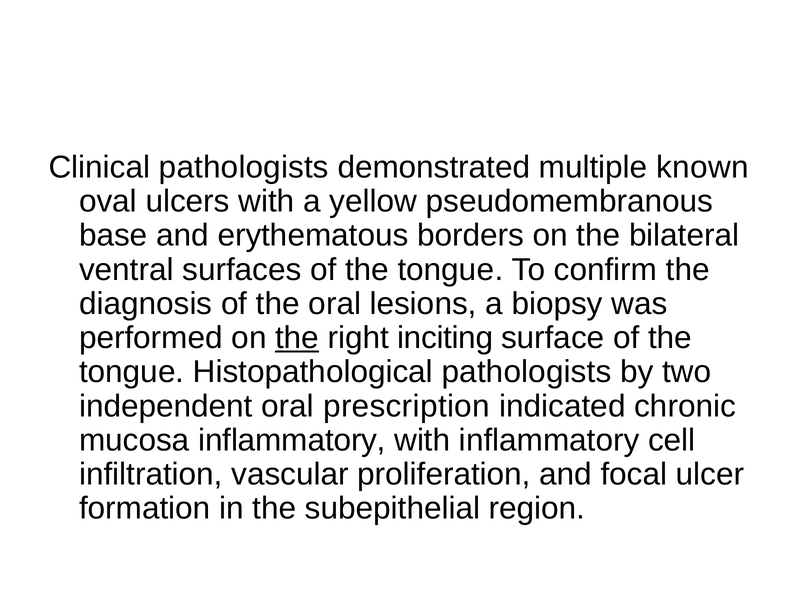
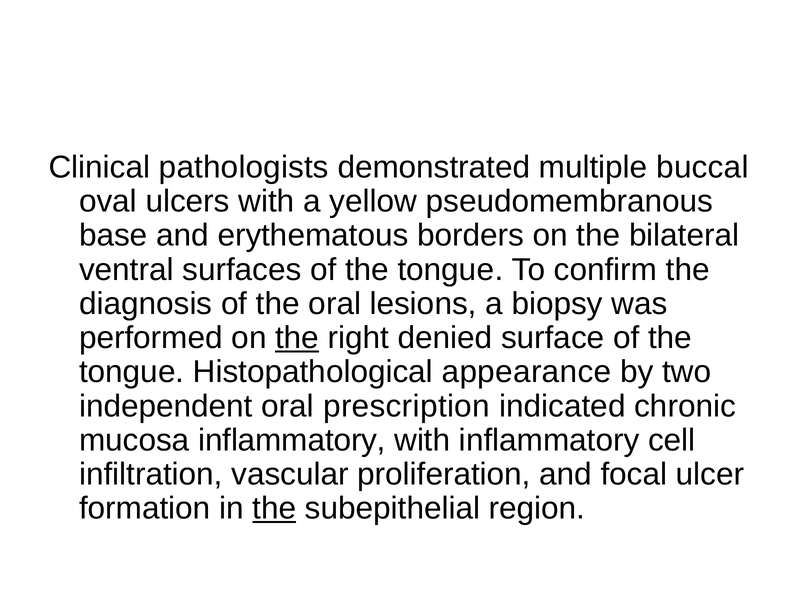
known: known -> buccal (702, 167)
inciting: inciting -> denied (445, 338)
Histopathological pathologists: pathologists -> appearance (526, 372)
the underline: none -> present (274, 508)
